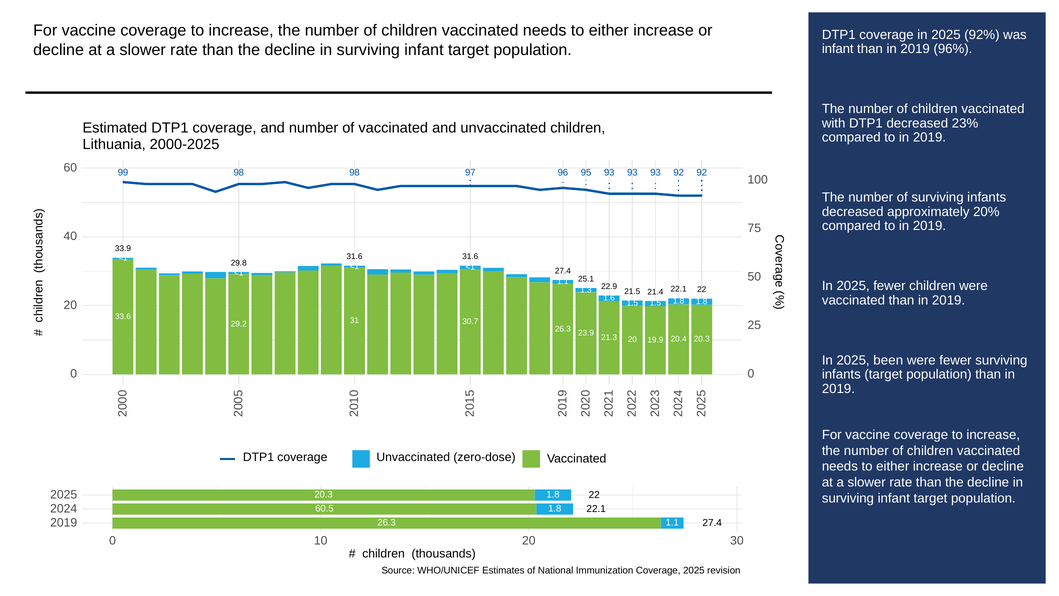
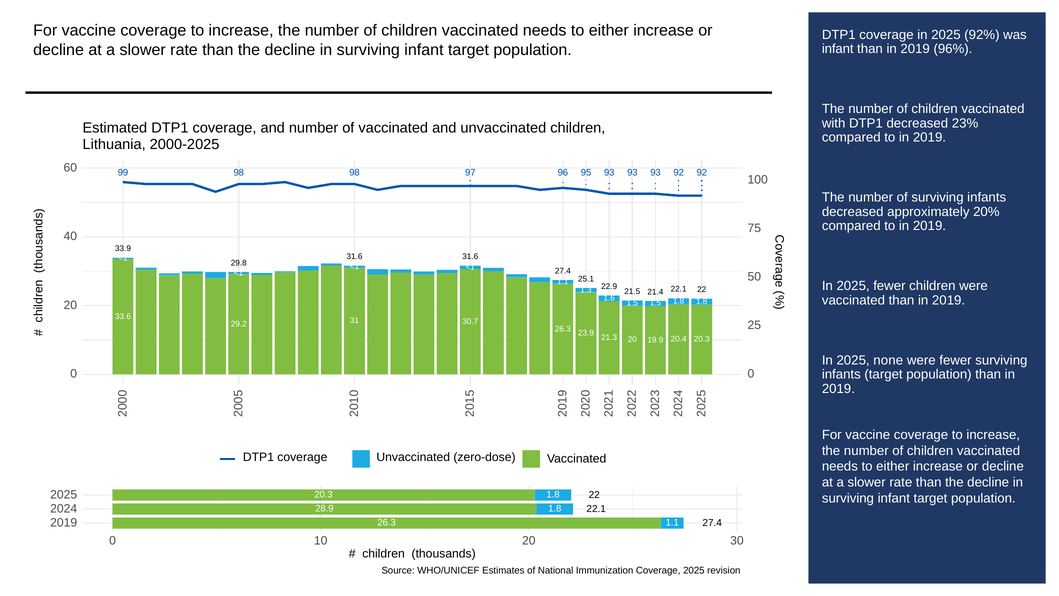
been: been -> none (888, 360)
60.5: 60.5 -> 28.9 (324, 508)
